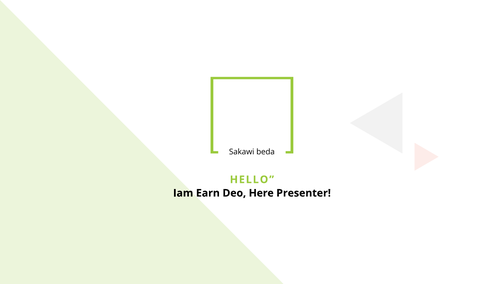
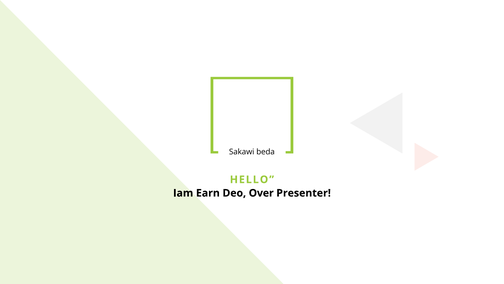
Here: Here -> Over (261, 193)
